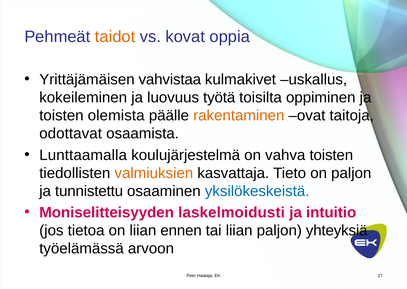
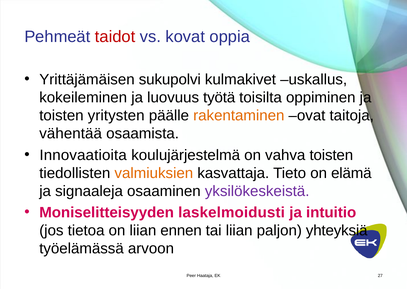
taidot colour: orange -> red (115, 37)
vahvistaa: vahvistaa -> sukupolvi (170, 80)
olemista: olemista -> yritysten (116, 116)
odottavat: odottavat -> vähentää (71, 134)
Lunttaamalla: Lunttaamalla -> Innovaatioita (83, 155)
on paljon: paljon -> elämä (351, 174)
tunnistettu: tunnistettu -> signaaleja (89, 192)
yksilökeskeistä colour: blue -> purple (257, 192)
